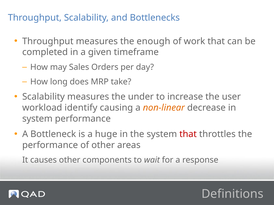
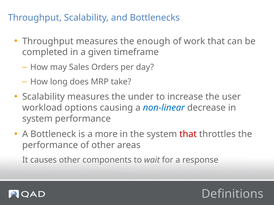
identify: identify -> options (81, 108)
non-linear colour: orange -> blue (164, 108)
huge: huge -> more (106, 134)
